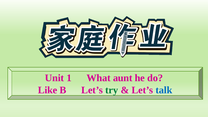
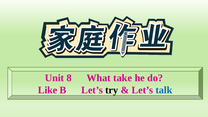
1: 1 -> 8 (69, 78)
aunt: aunt -> take (123, 78)
try colour: green -> black (112, 90)
